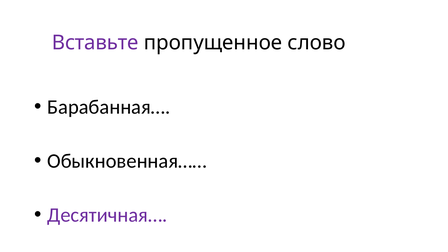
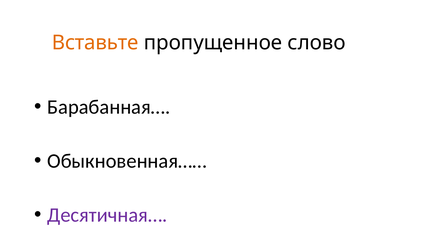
Вставьте colour: purple -> orange (95, 43)
